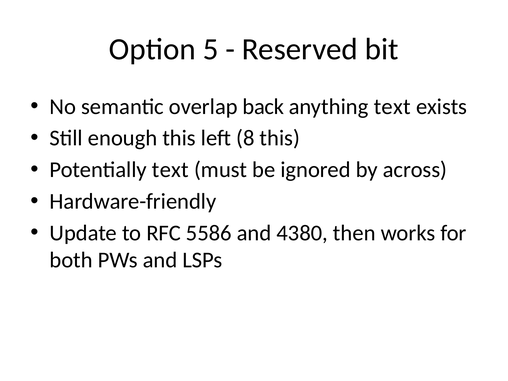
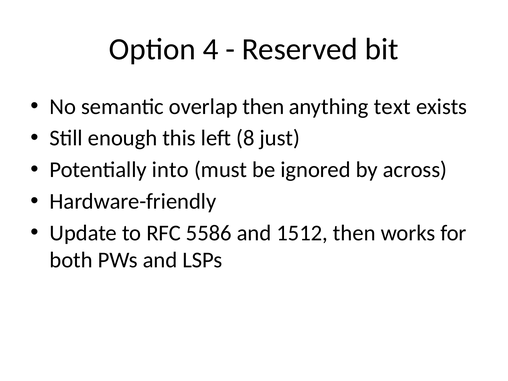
5: 5 -> 4 (211, 49)
overlap back: back -> then (263, 107)
8 this: this -> just (280, 138)
Potentially text: text -> into (170, 170)
4380: 4380 -> 1512 (302, 233)
